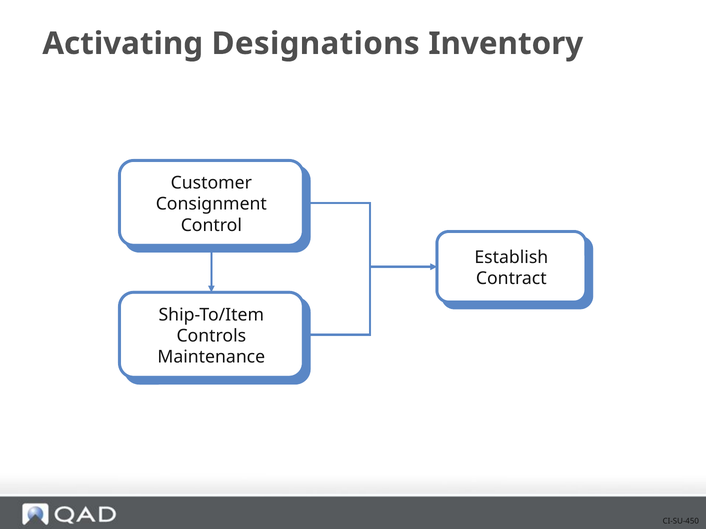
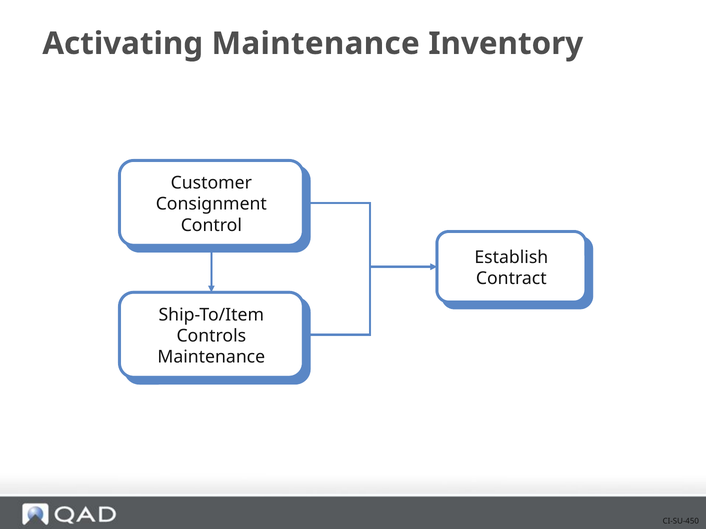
Activating Designations: Designations -> Maintenance (316, 44)
